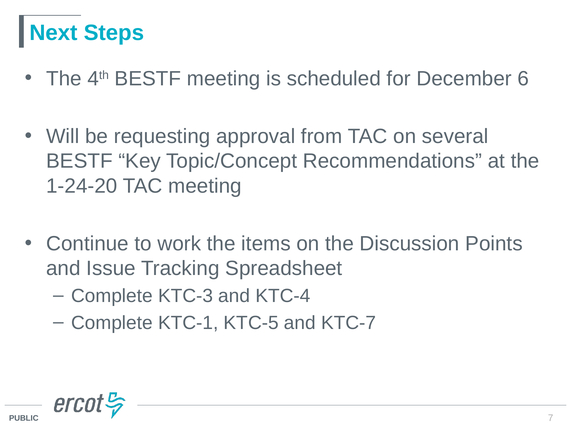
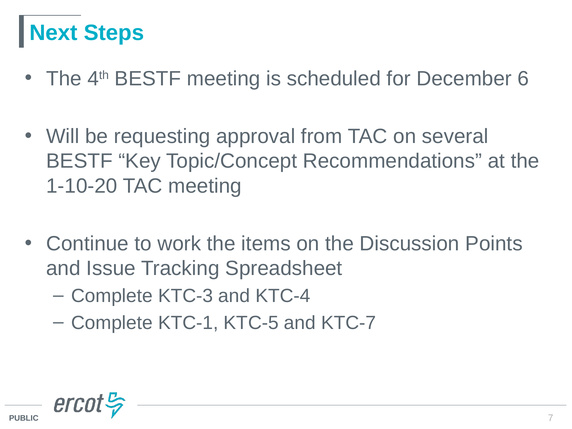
1-24-20: 1-24-20 -> 1-10-20 (82, 186)
